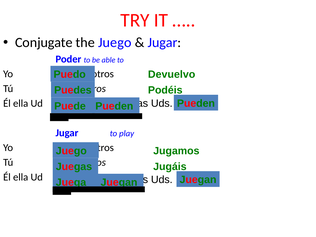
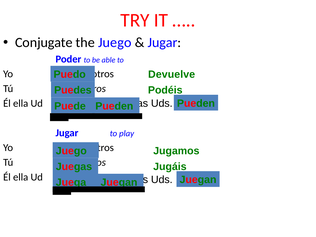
Devuelvo: Devuelvo -> Devuelve (172, 74)
